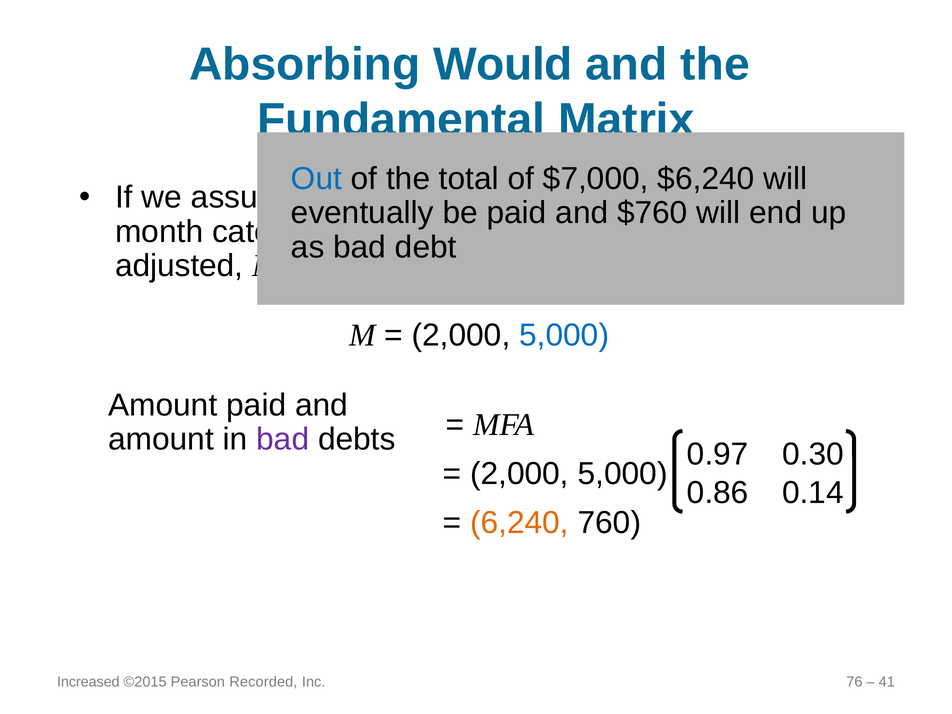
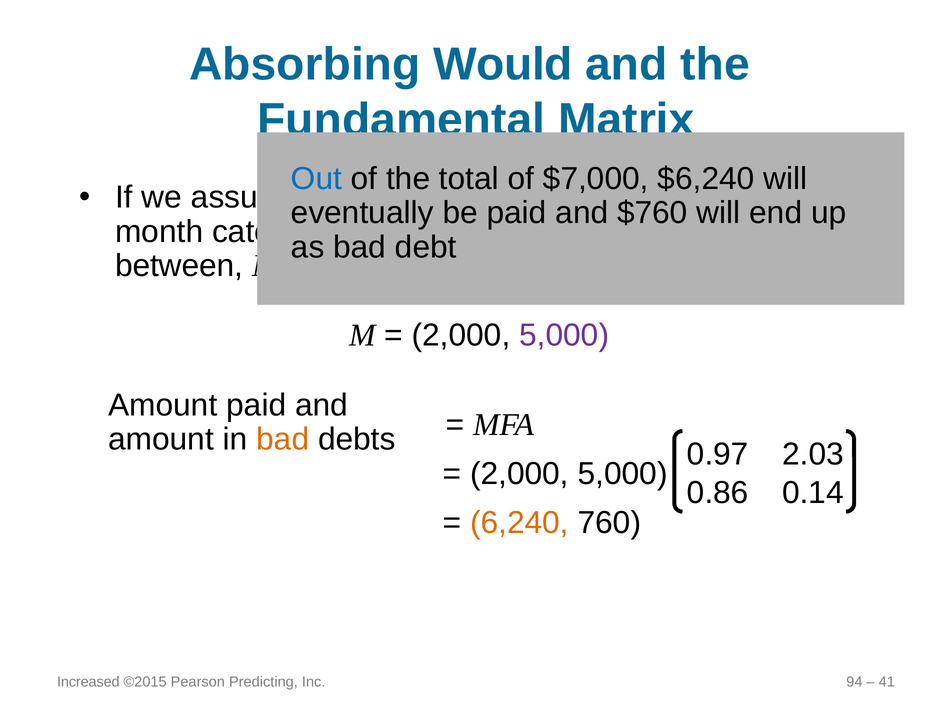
adjusted: adjusted -> between (179, 266)
5,000 colour: blue -> purple (564, 335)
bad colour: purple -> orange (283, 439)
0.30: 0.30 -> 2.03 (813, 454)
Recorded: Recorded -> Predicting (263, 682)
76: 76 -> 94 (854, 682)
